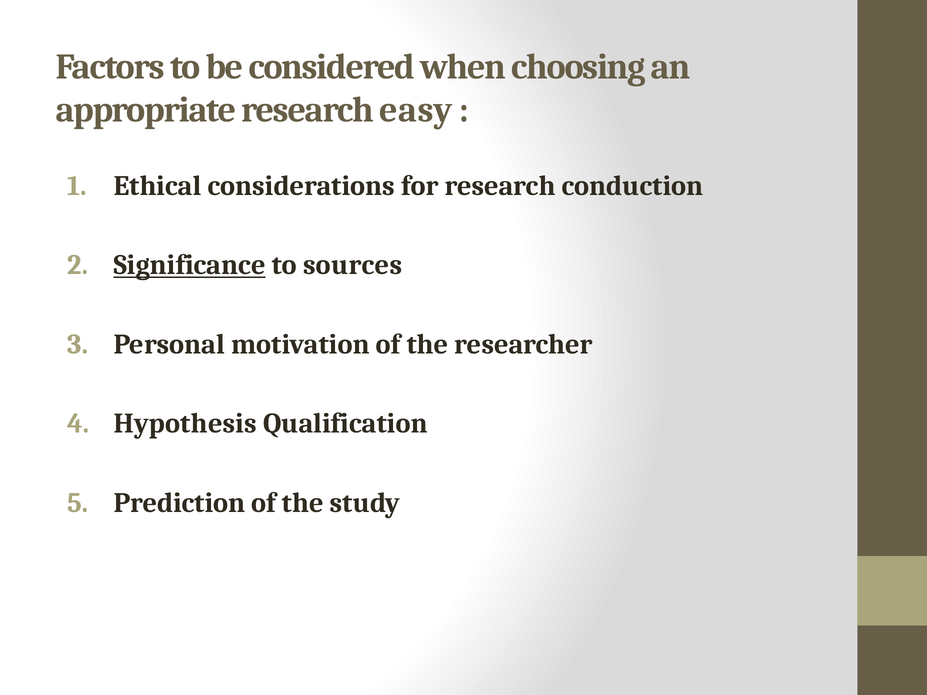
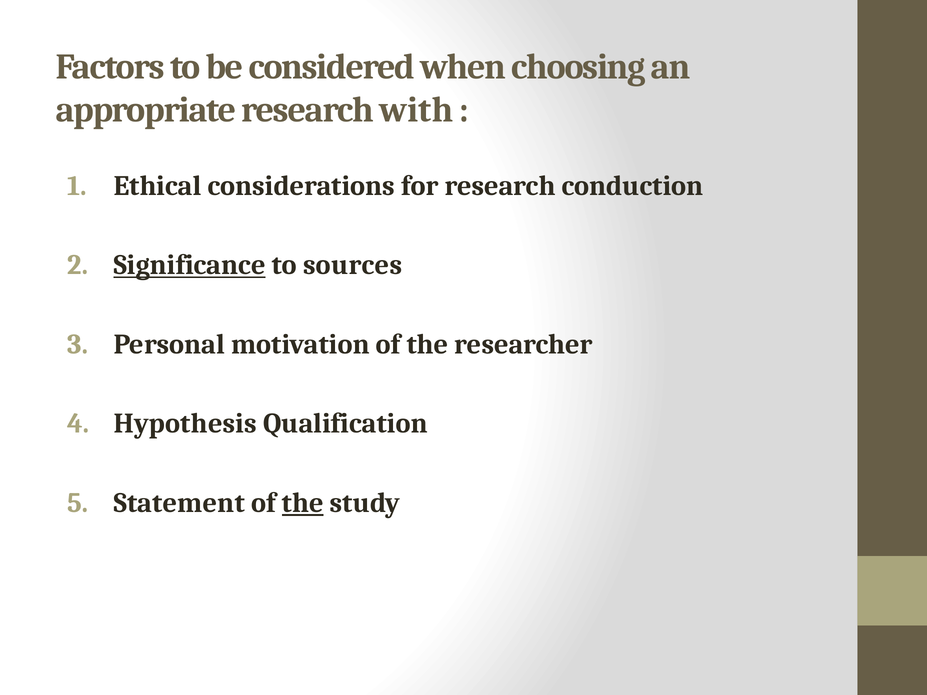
easy: easy -> with (416, 110)
Prediction: Prediction -> Statement (179, 503)
the underline: none -> present (303, 503)
